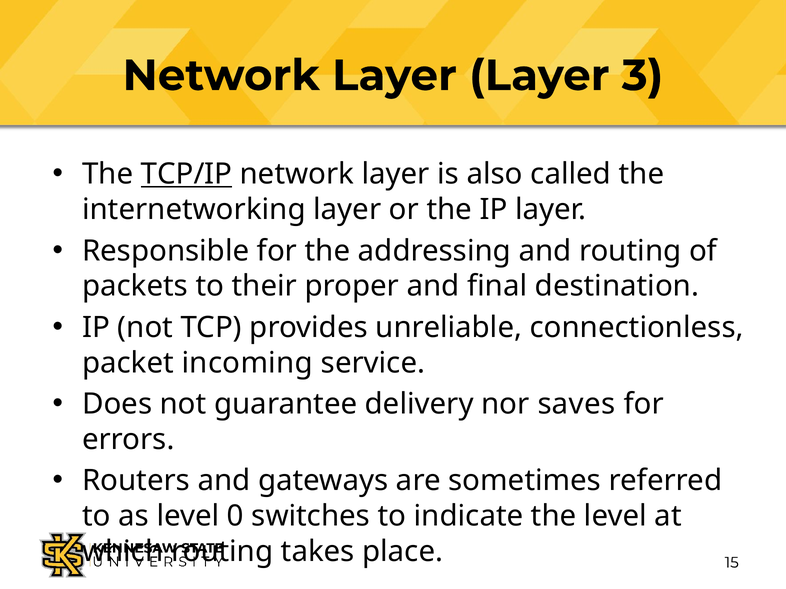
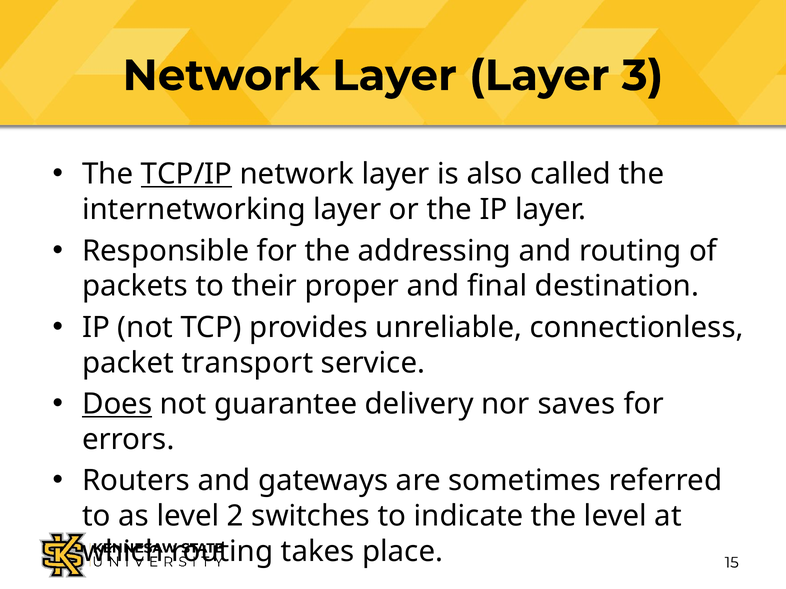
incoming: incoming -> transport (247, 363)
Does underline: none -> present (117, 404)
0: 0 -> 2 (235, 517)
